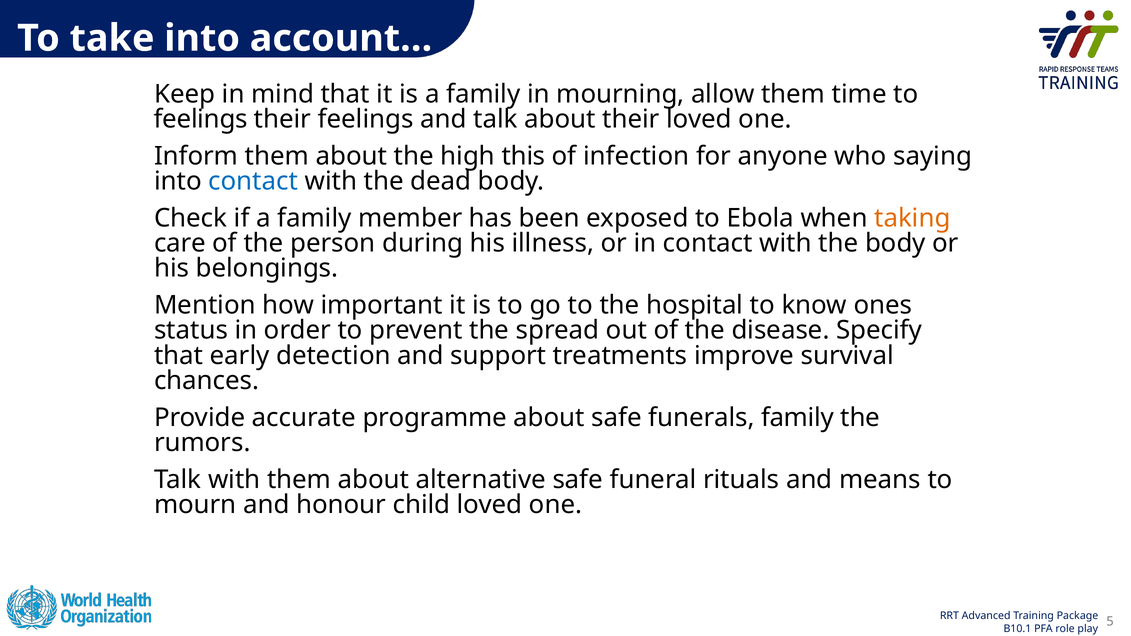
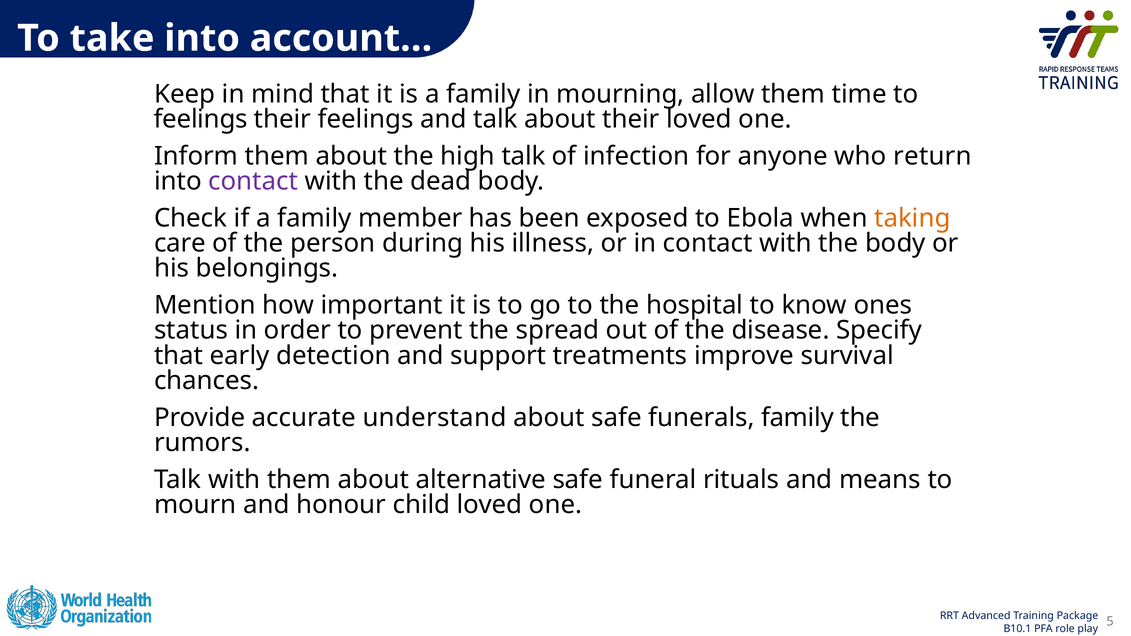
high this: this -> talk (523, 156)
saying: saying -> return (933, 156)
contact colour: blue -> purple (253, 181)
programme: programme -> understand (435, 418)
